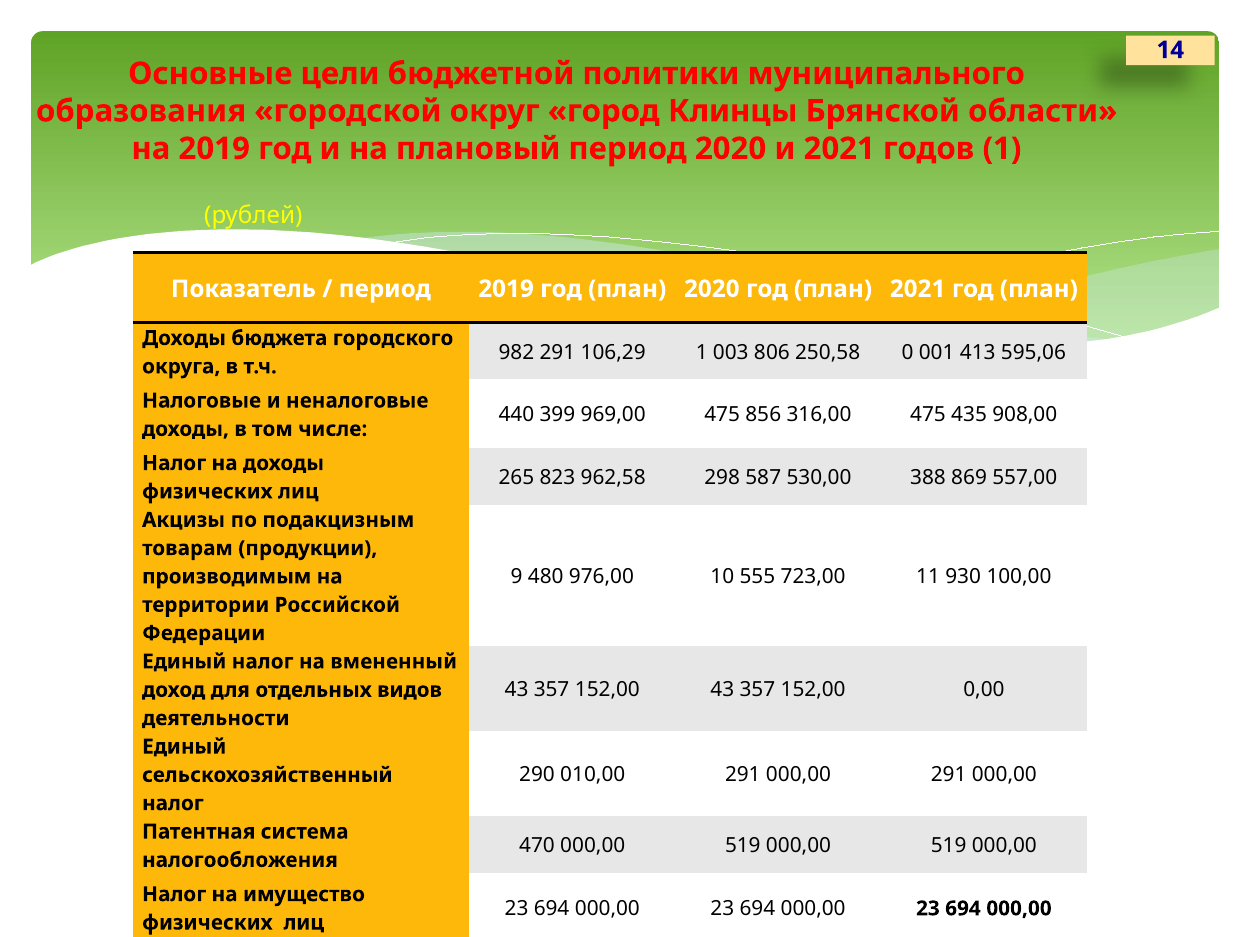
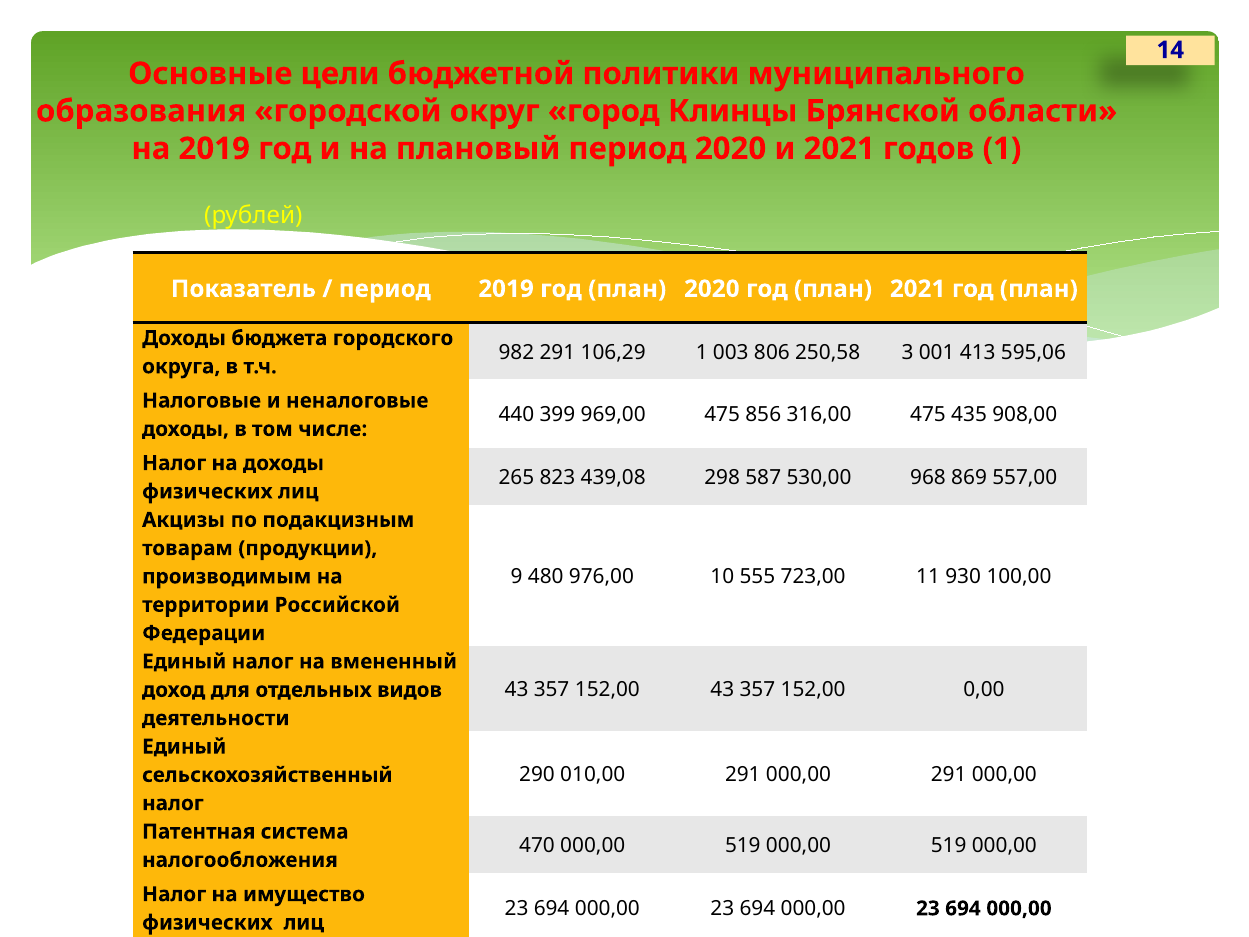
0: 0 -> 3 (907, 352)
962,58: 962,58 -> 439,08 (613, 477)
388: 388 -> 968 (928, 477)
